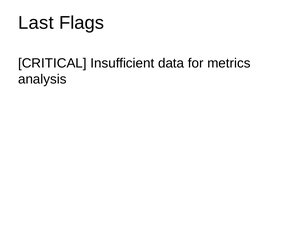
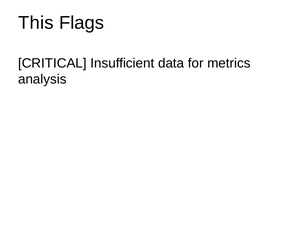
Last: Last -> This (36, 23)
